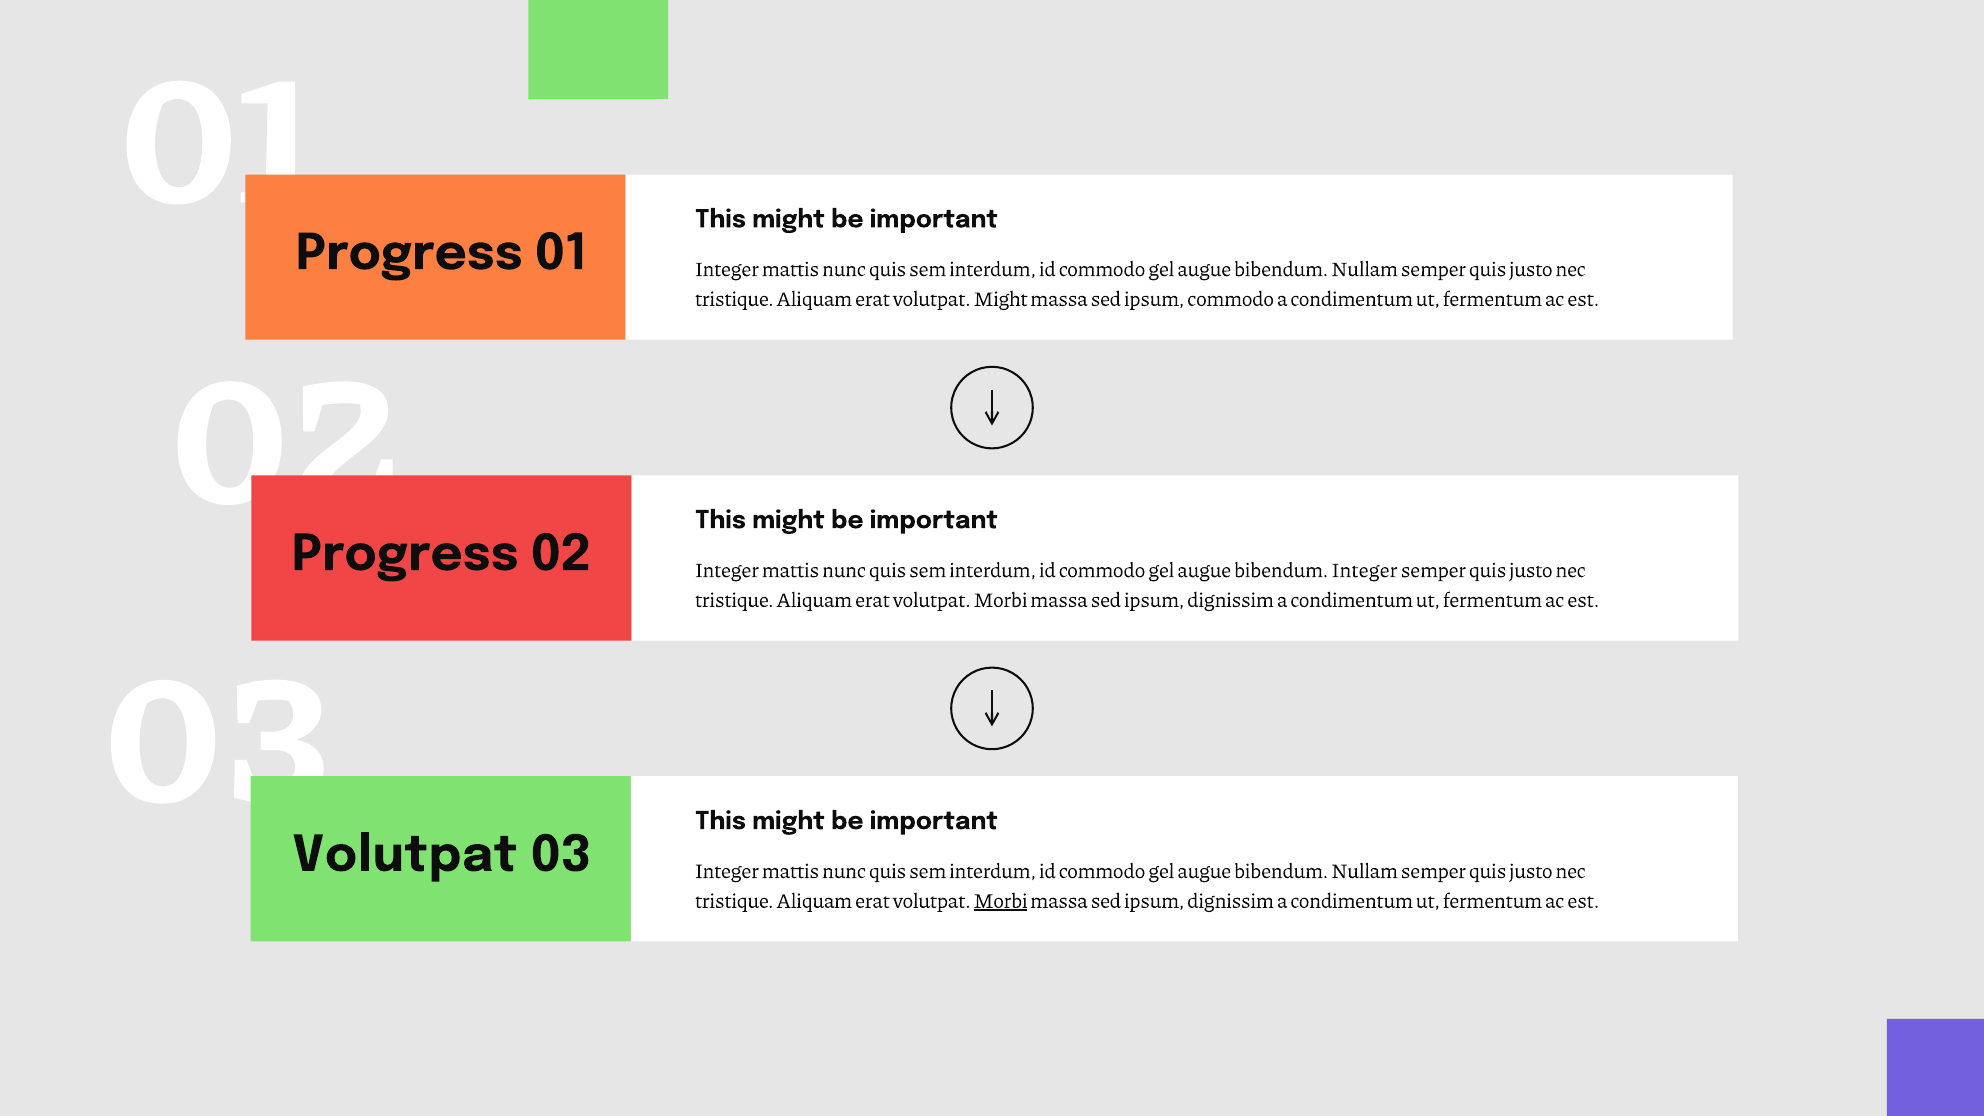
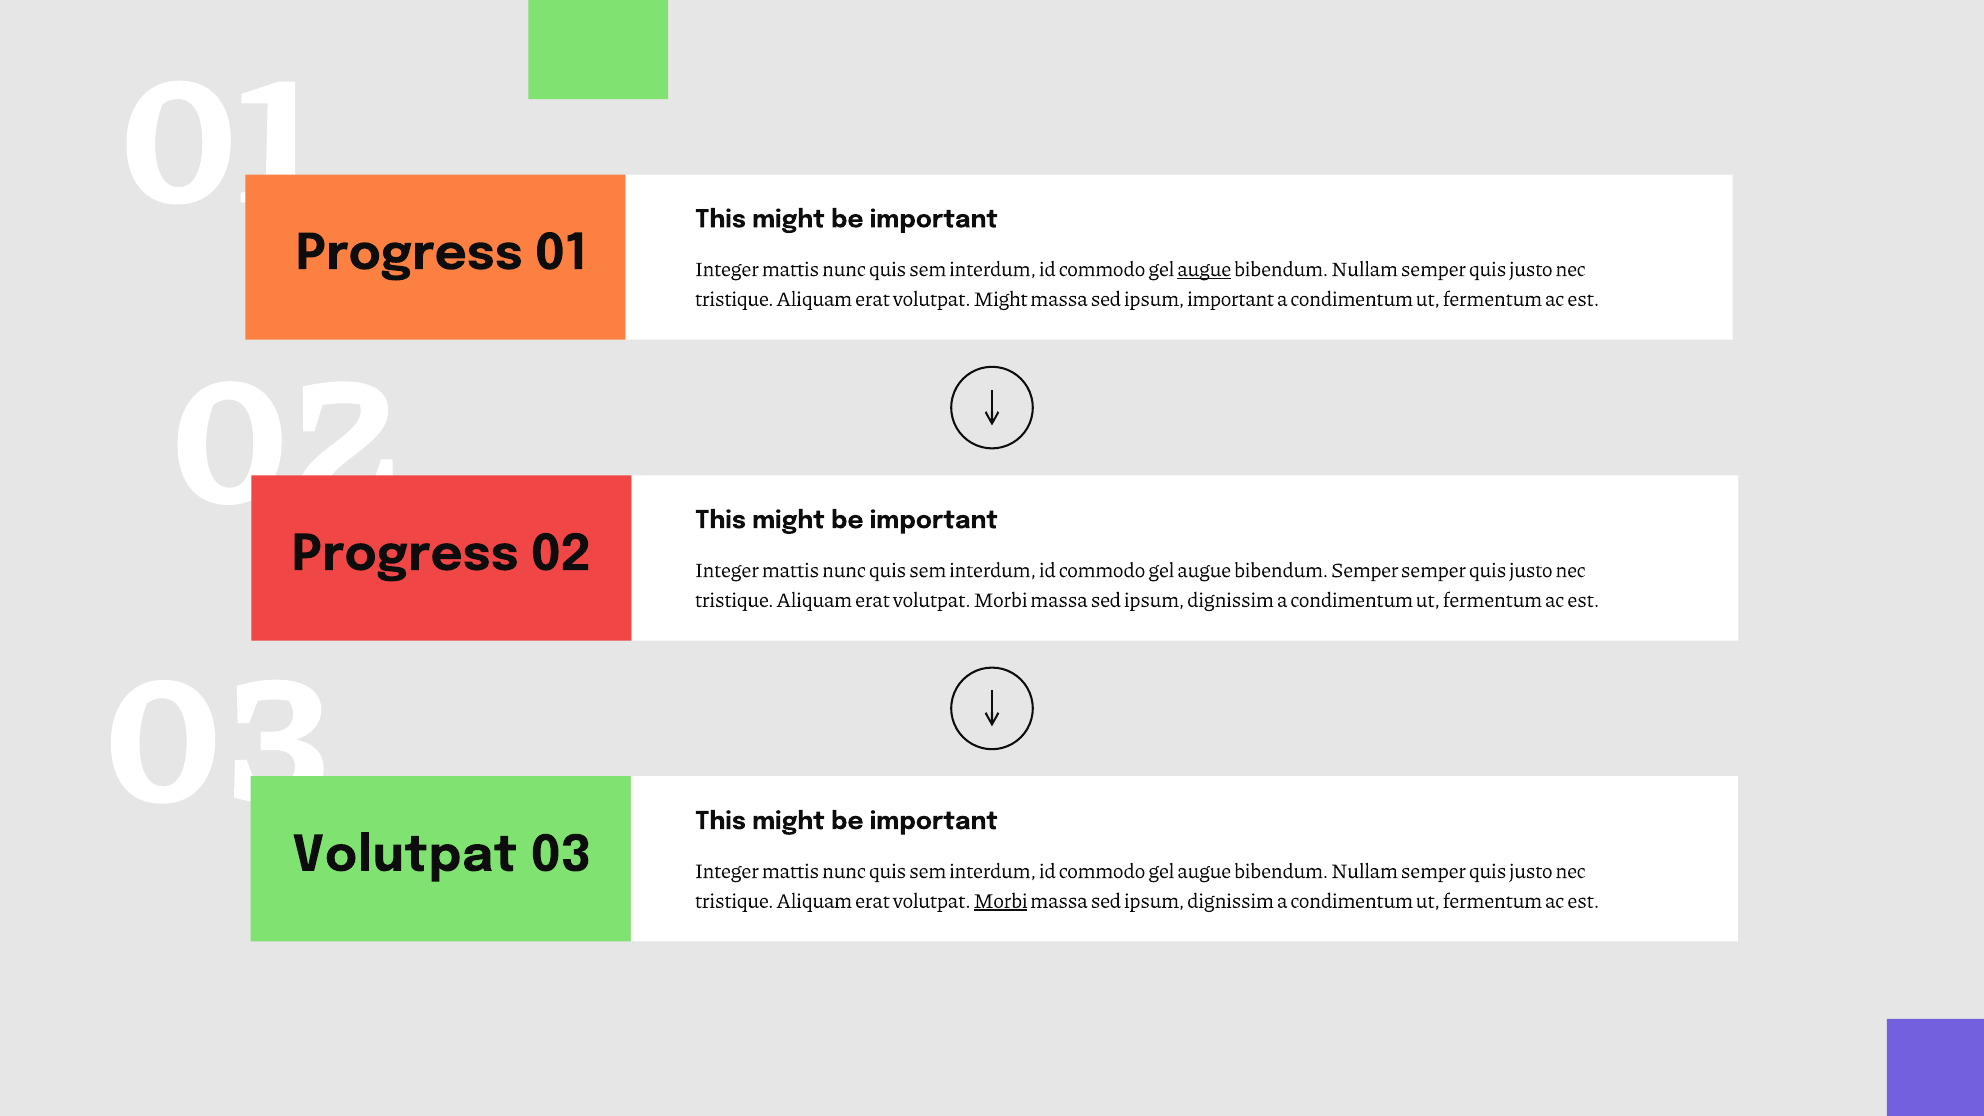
augue underline: none -> present (1204, 269)
ipsum commodo: commodo -> important (1231, 299)
bibendum Integer: Integer -> Semper (1365, 570)
